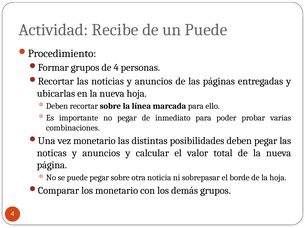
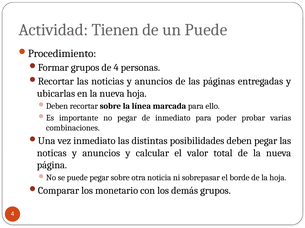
Recibe: Recibe -> Tienen (115, 30)
vez monetario: monetario -> inmediato (94, 141)
